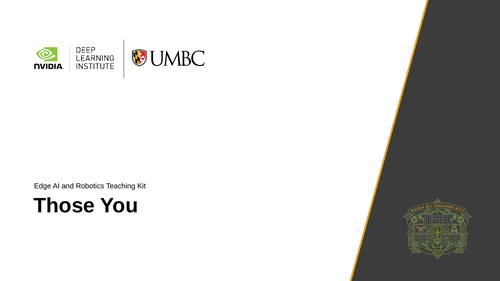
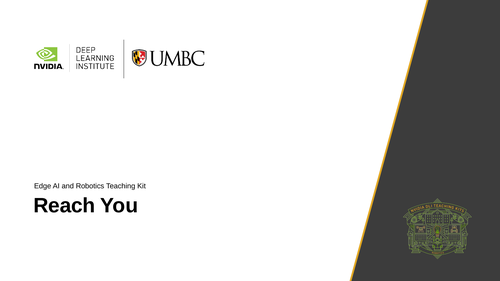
Those: Those -> Reach (64, 206)
